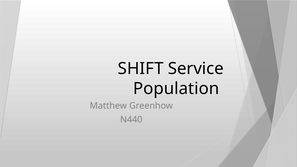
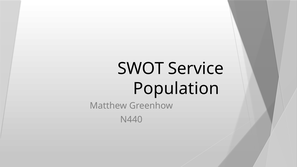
SHIFT: SHIFT -> SWOT (141, 69)
